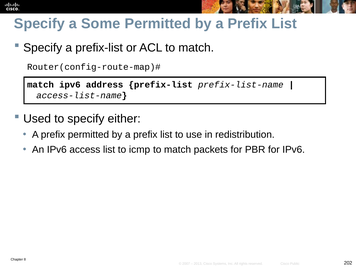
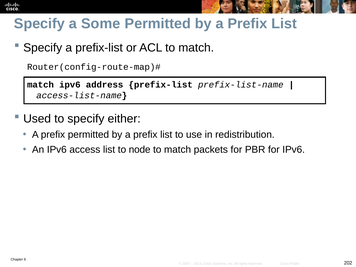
icmp: icmp -> node (140, 150)
